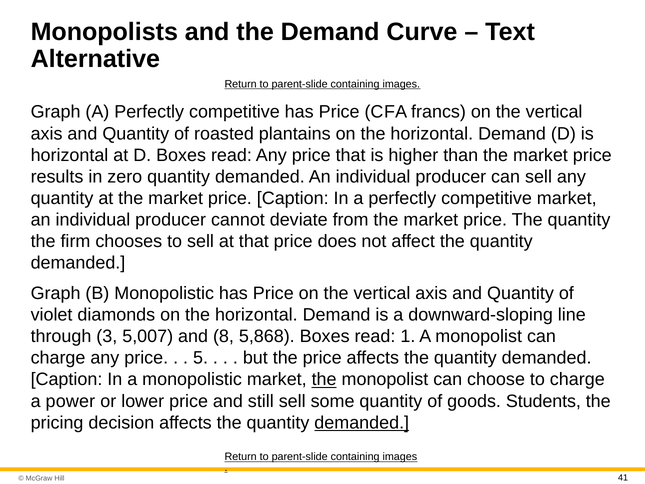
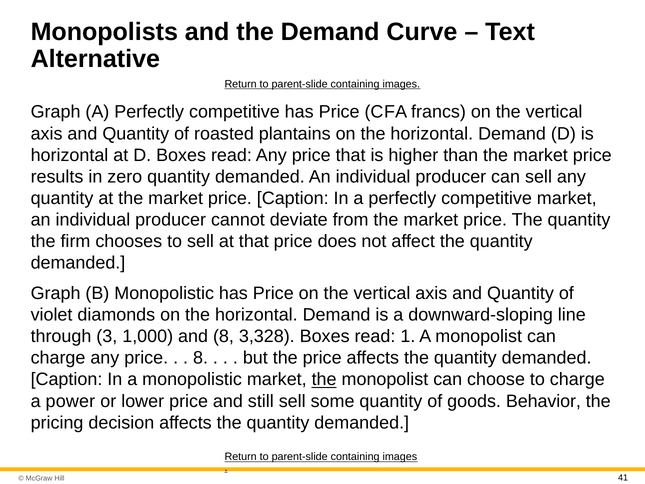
5,007: 5,007 -> 1,000 (148, 336)
5,868: 5,868 -> 3,328 (267, 336)
5: 5 -> 8 (201, 358)
Students: Students -> Behavior (543, 401)
demanded underline: present -> none (362, 422)
